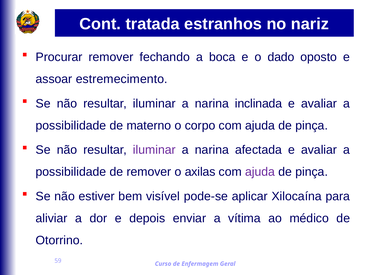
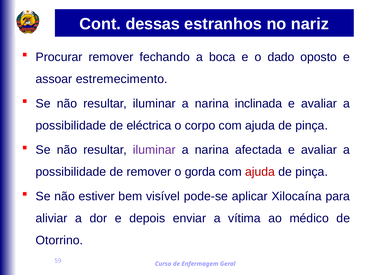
tratada: tratada -> dessas (153, 24)
materno: materno -> eléctrica (149, 125)
axilas: axilas -> gorda (200, 172)
ajuda colour: purple -> red (260, 172)
